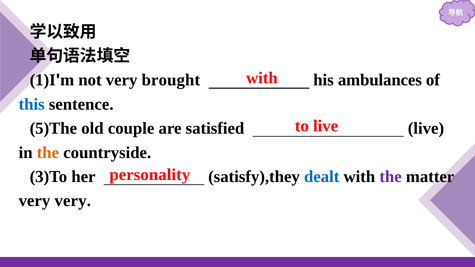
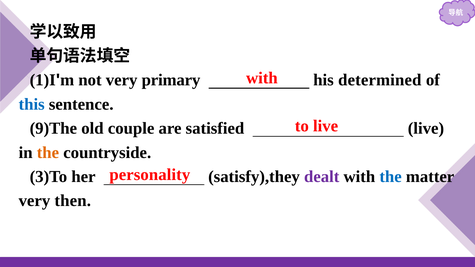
brought: brought -> primary (171, 80)
ambulances: ambulances -> determined (380, 80)
5)The: 5)The -> 9)The (53, 128)
dealt colour: blue -> purple (322, 177)
the colour: purple -> blue (391, 177)
very very: very -> then (73, 201)
